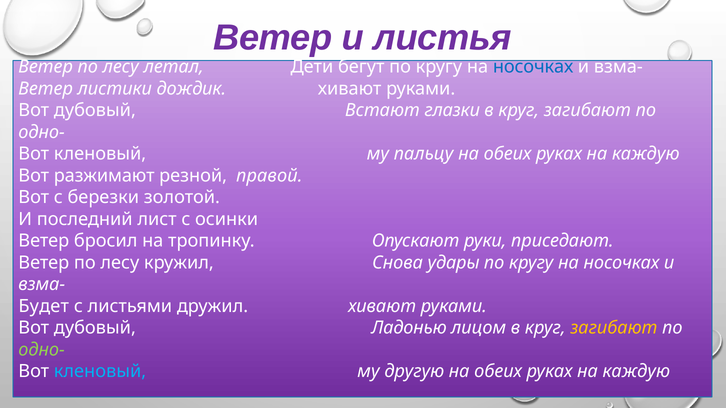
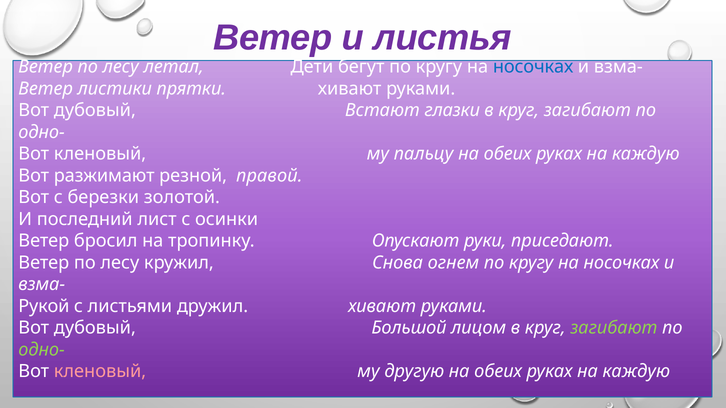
дождик: дождик -> прятки (191, 89)
удары: удары -> огнем (453, 263)
Будет: Будет -> Рукой (44, 306)
Ладонью: Ладонью -> Большой (409, 328)
загибают colour: yellow -> light green (614, 328)
кленовый colour: light blue -> pink (100, 372)
